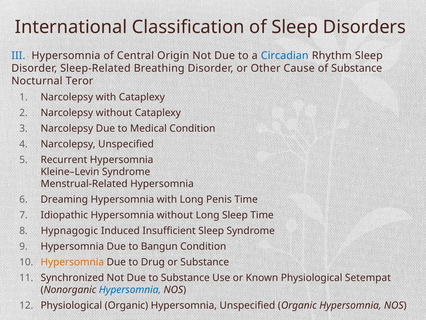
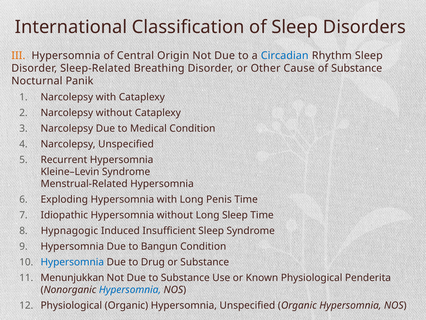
III colour: blue -> orange (18, 55)
Teror: Teror -> Panik (80, 81)
Dreaming: Dreaming -> Exploding (64, 199)
Hypersomnia colour: orange -> blue (72, 262)
Synchronized: Synchronized -> Menunjukkan (72, 277)
Setempat: Setempat -> Penderita (368, 277)
